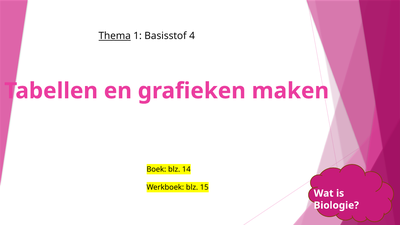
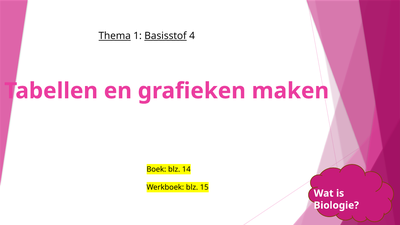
Basisstof underline: none -> present (165, 36)
